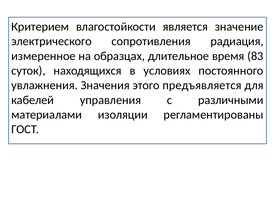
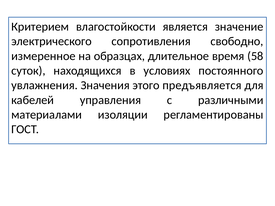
радиация: радиация -> свободно (237, 41)
83: 83 -> 58 (255, 56)
